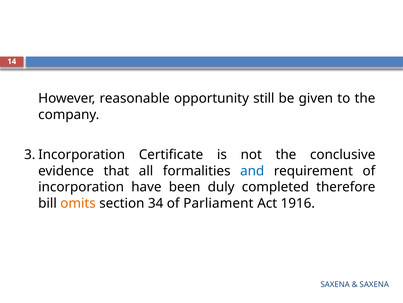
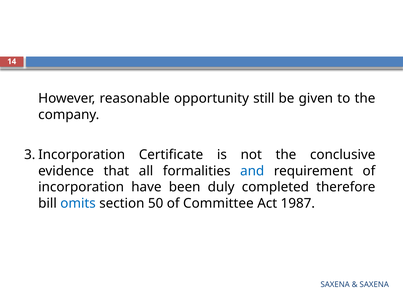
omits colour: orange -> blue (78, 203)
34: 34 -> 50 (156, 203)
Parliament: Parliament -> Committee (218, 203)
1916: 1916 -> 1987 (298, 203)
